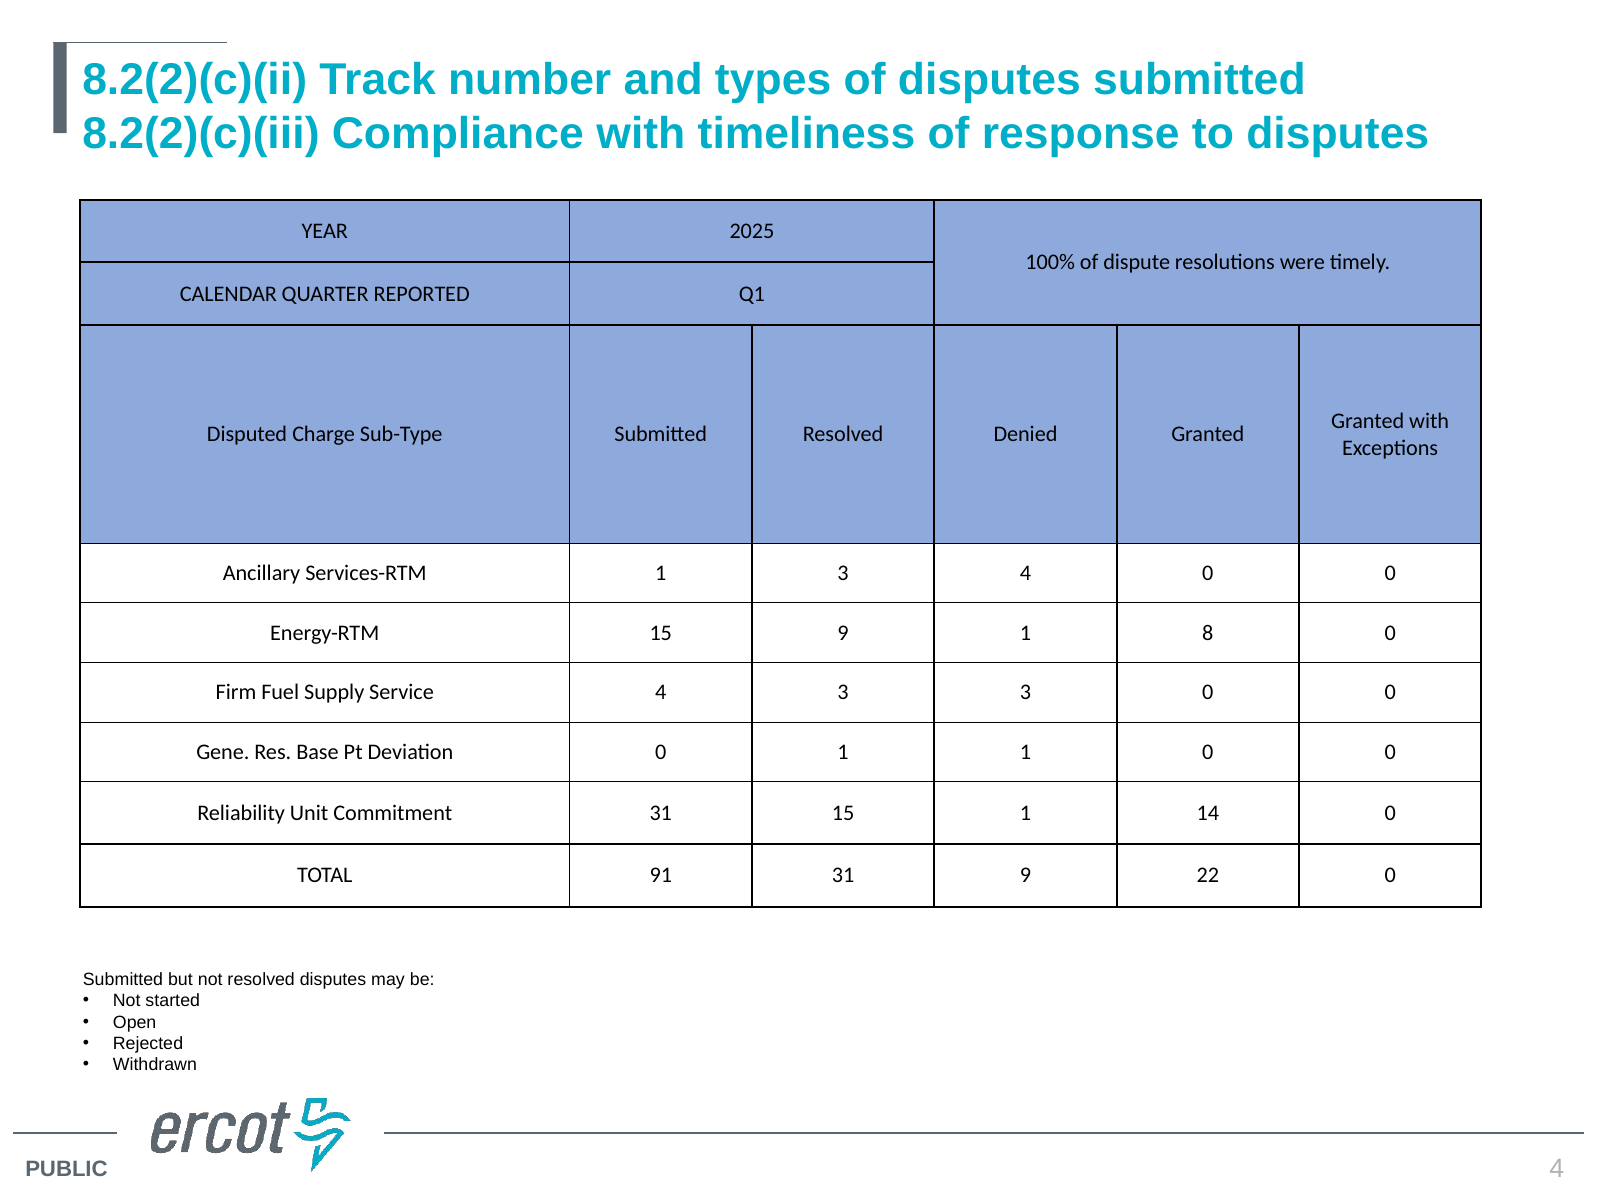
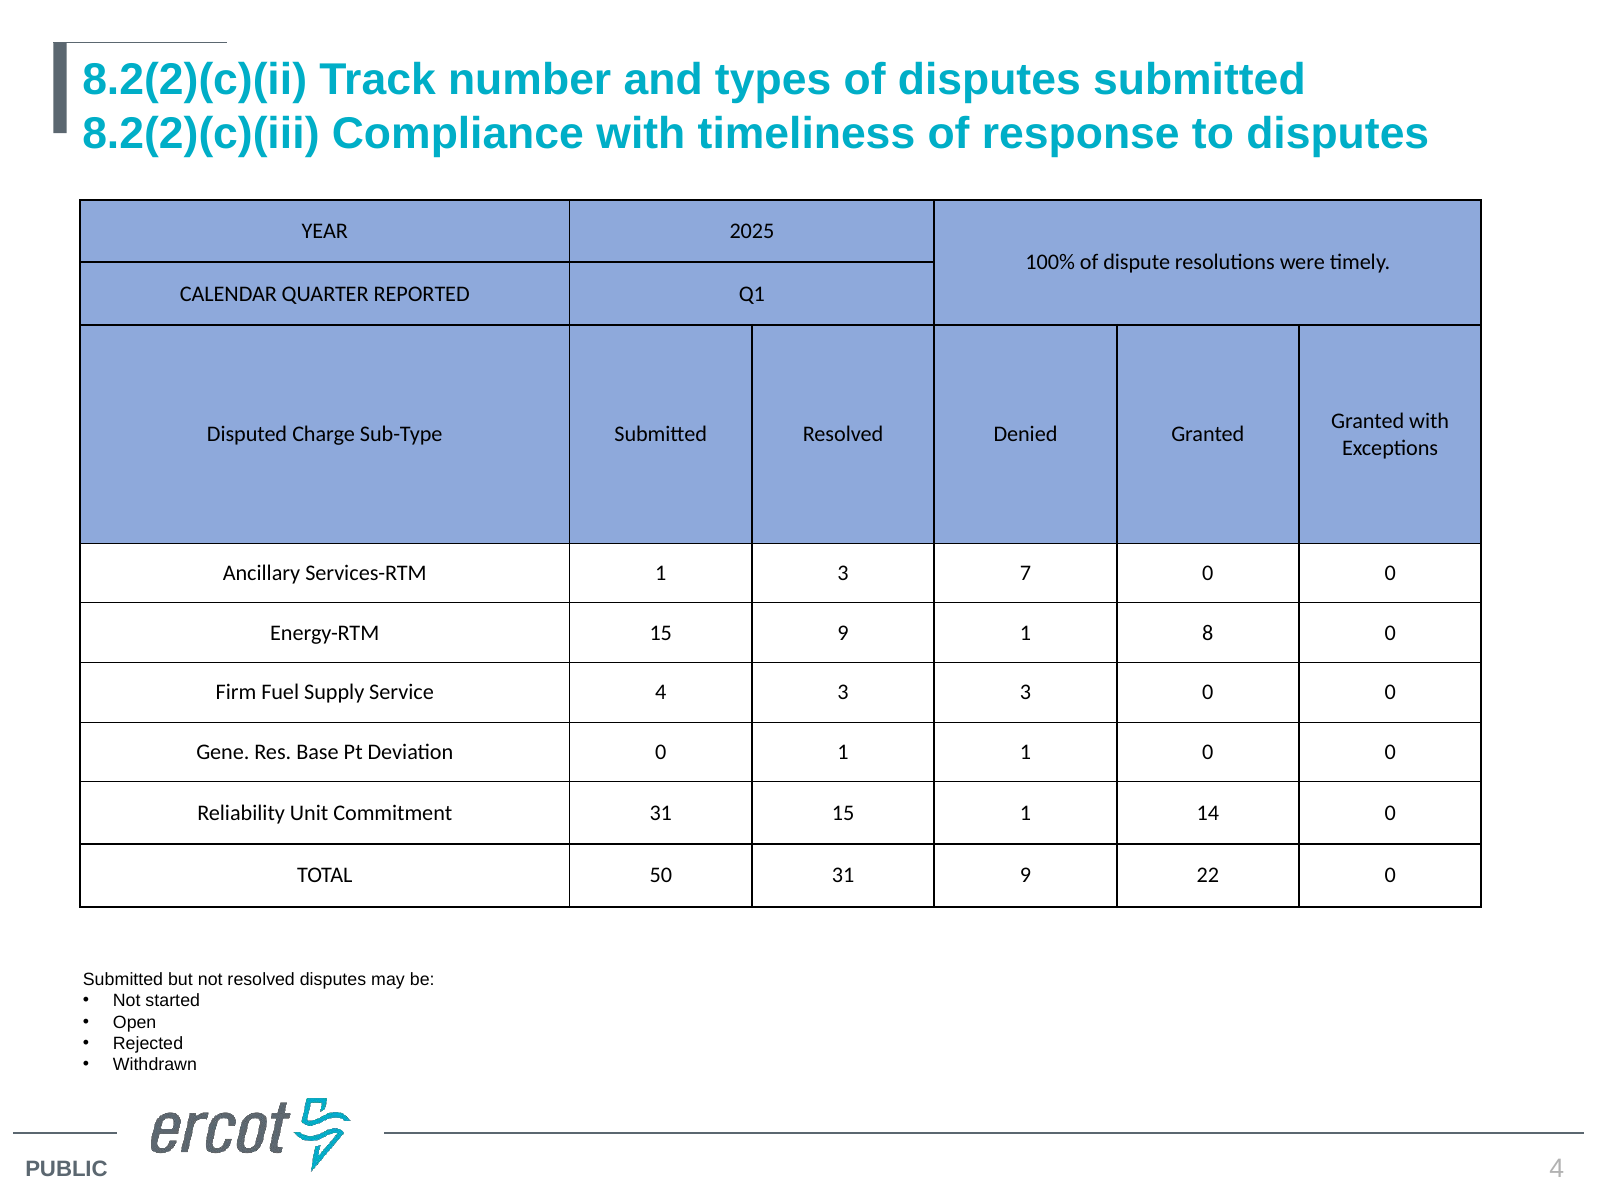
3 4: 4 -> 7 (1025, 573)
91: 91 -> 50 (661, 876)
